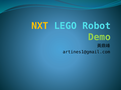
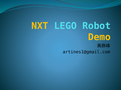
Demo colour: light green -> yellow (99, 37)
